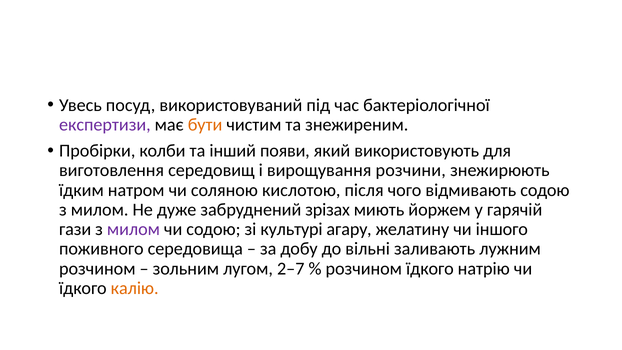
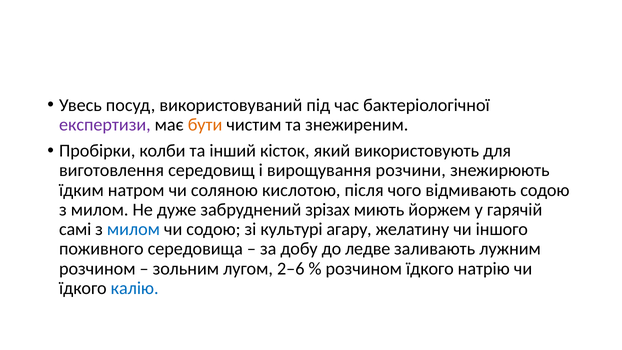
появи: появи -> кісток (285, 151)
гази: гази -> самі (75, 229)
милом colour: purple -> blue (133, 229)
вільні: вільні -> ледве (368, 249)
2–7: 2–7 -> 2–6 (291, 268)
калію colour: orange -> blue (135, 288)
